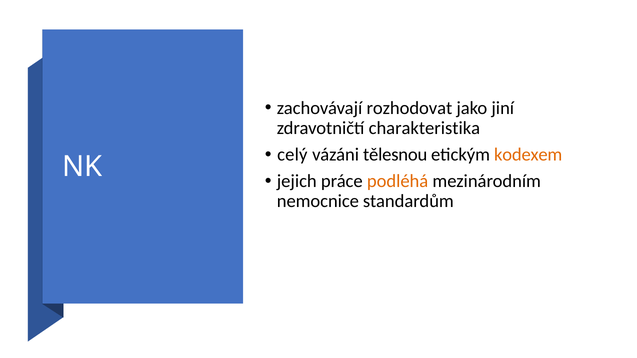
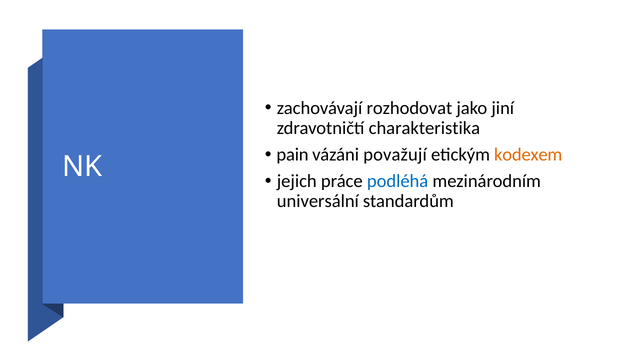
celý: celý -> pain (293, 155)
tělesnou: tělesnou -> považují (395, 155)
podléhá colour: orange -> blue (398, 182)
nemocnice: nemocnice -> universální (318, 202)
